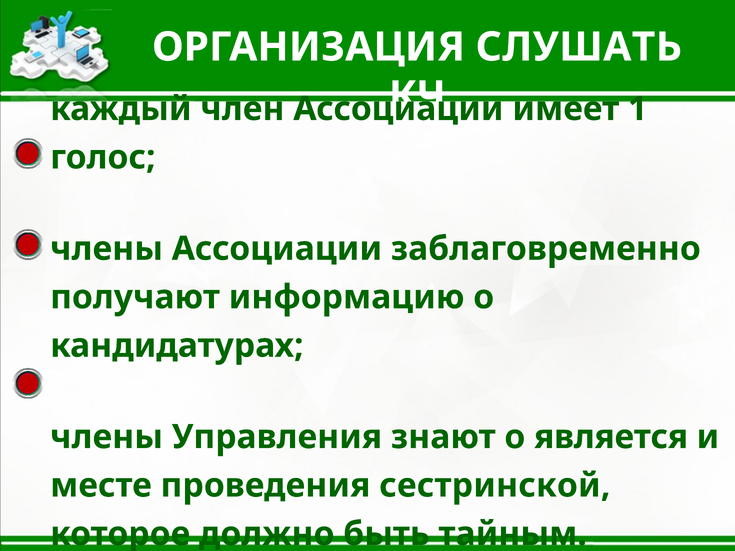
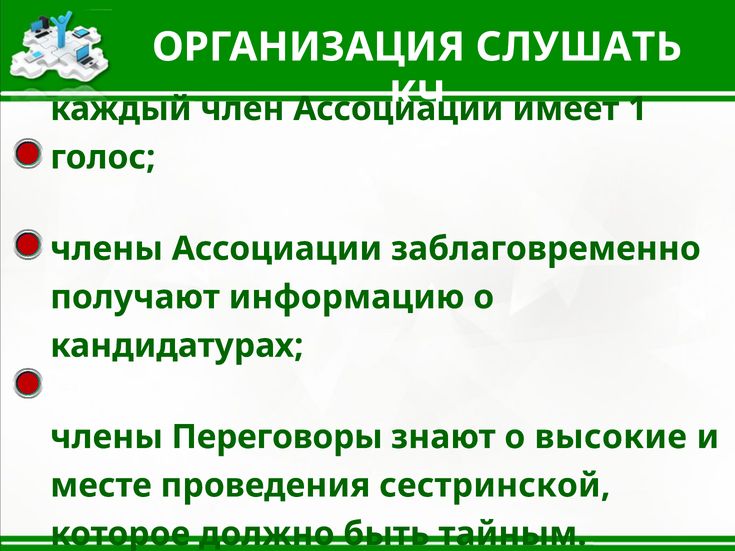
Управления: Управления -> Переговоры (277, 437)
является: является -> высокие (611, 437)
